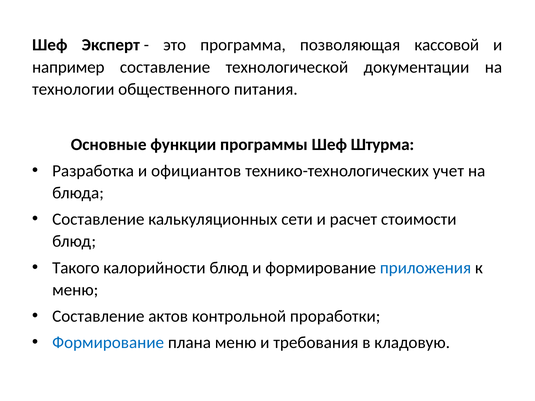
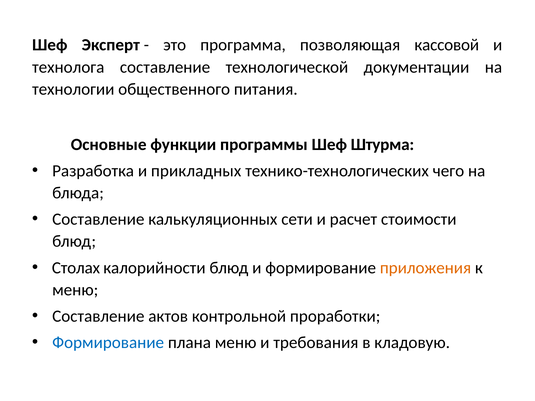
например: например -> технолога (68, 67)
официантов: официантов -> прикладных (196, 171)
учет: учет -> чего (448, 171)
Такого: Такого -> Столах (76, 268)
приложения colour: blue -> orange (426, 268)
